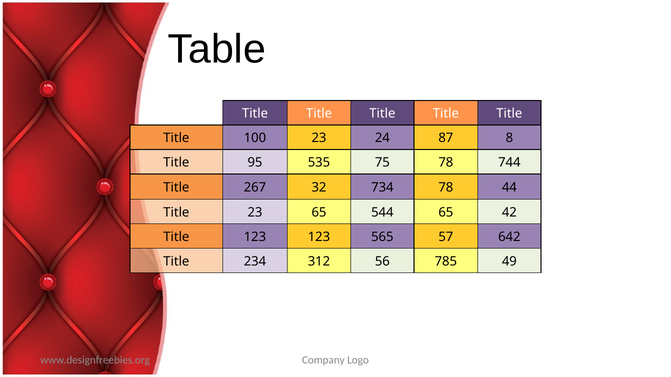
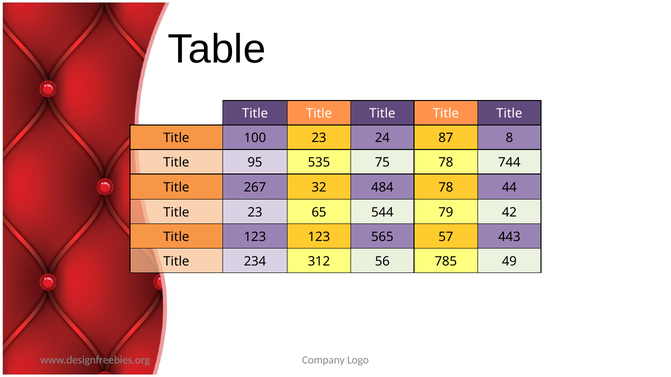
734: 734 -> 484 (382, 188)
544 65: 65 -> 79 (446, 213)
642: 642 -> 443 (509, 237)
